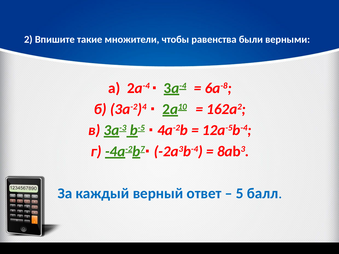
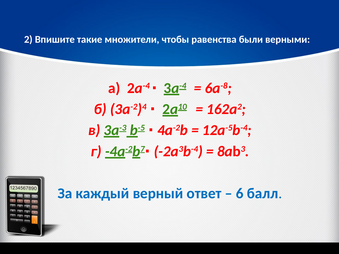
5: 5 -> 6 (240, 194)
